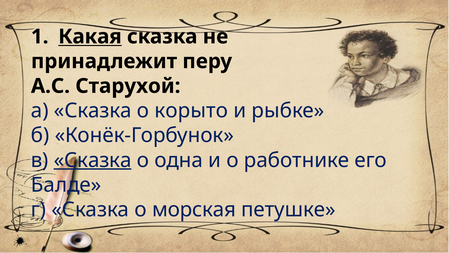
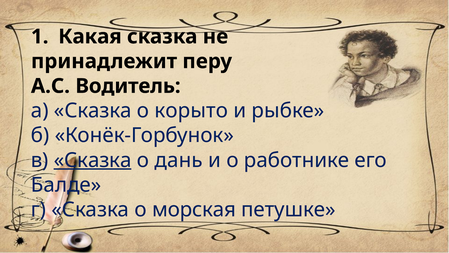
Какая underline: present -> none (90, 37)
Старухой: Старухой -> Водитель (128, 86)
одна: одна -> дань (179, 160)
